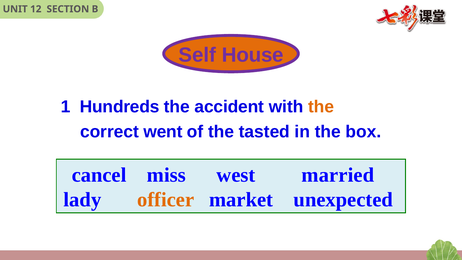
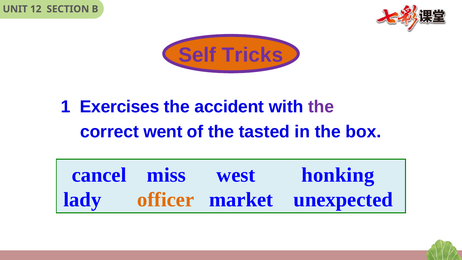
House: House -> Tricks (252, 55)
Hundreds: Hundreds -> Exercises (120, 107)
the colour: orange -> purple (321, 107)
married: married -> honking (338, 175)
